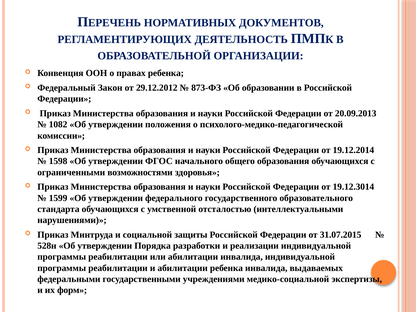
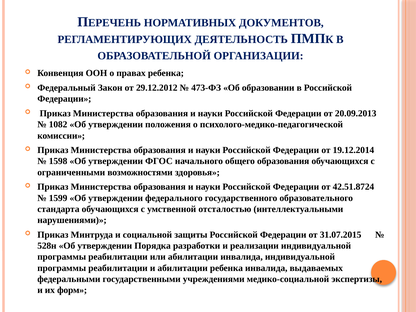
873-ФЗ: 873-ФЗ -> 473-ФЗ (206, 88)
19.12.3014: 19.12.3014 -> 42.51.8724 (353, 187)
